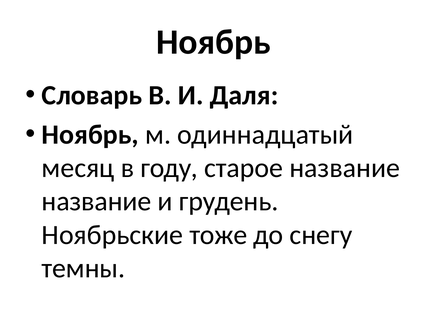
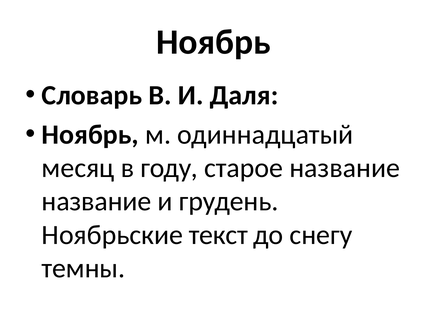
тоже: тоже -> текст (218, 235)
